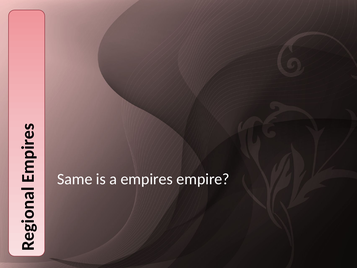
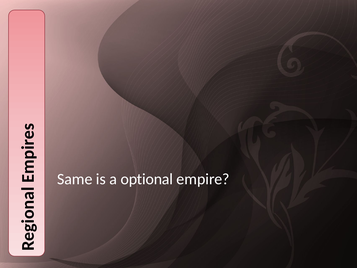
empires: empires -> optional (147, 179)
